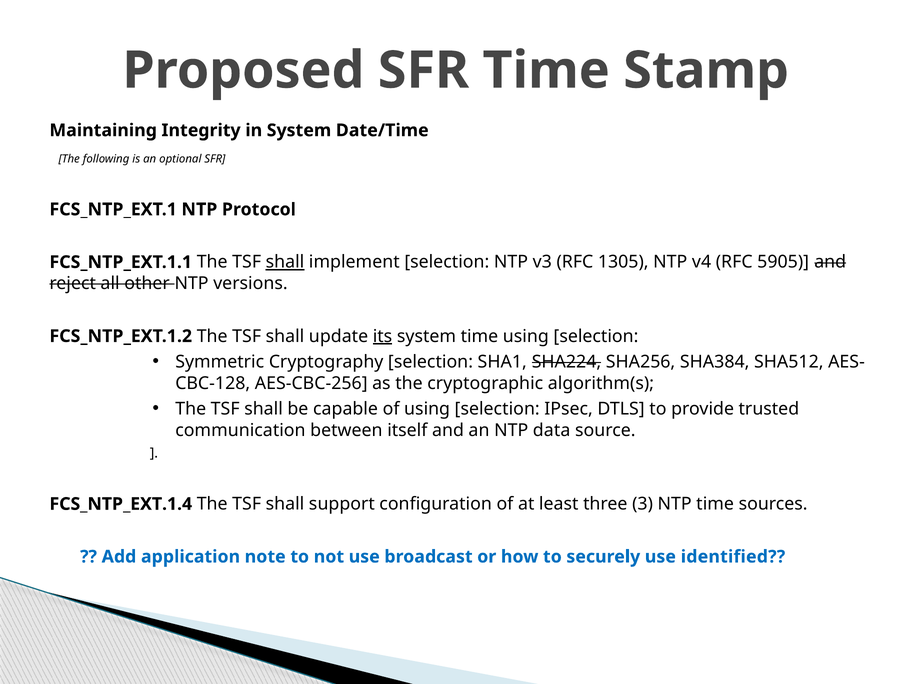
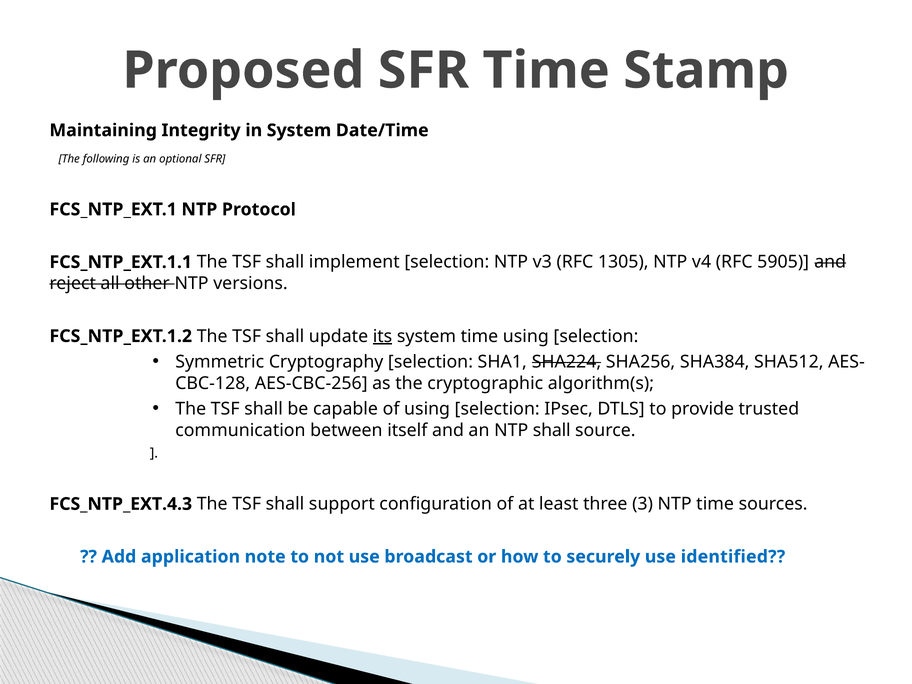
shall underline: present -> none (285, 262)
NTP data: data -> shall (552, 430)
FCS_NTP_EXT.1.4: FCS_NTP_EXT.1.4 -> FCS_NTP_EXT.4.3 (121, 504)
